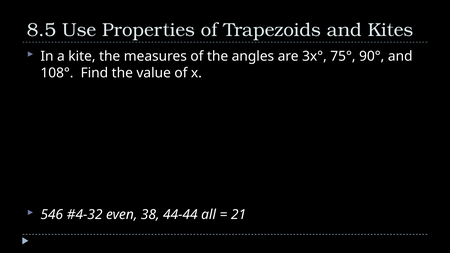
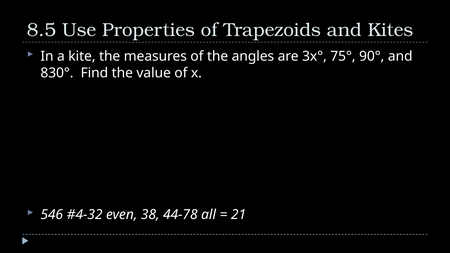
108°: 108° -> 830° (57, 73)
44-44: 44-44 -> 44-78 (180, 215)
